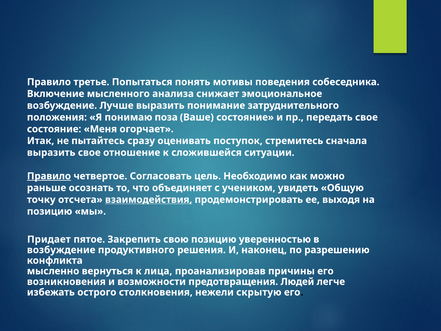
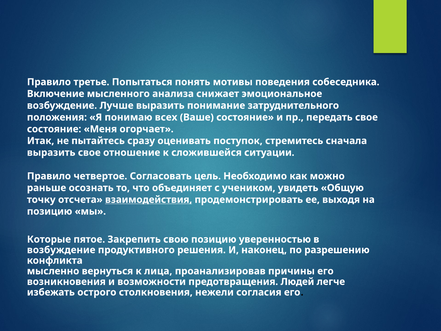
поза: поза -> всех (166, 117)
Правило underline: present -> none (49, 176)
Придает: Придает -> Которые (49, 239)
скрытую: скрытую -> согласия (259, 292)
